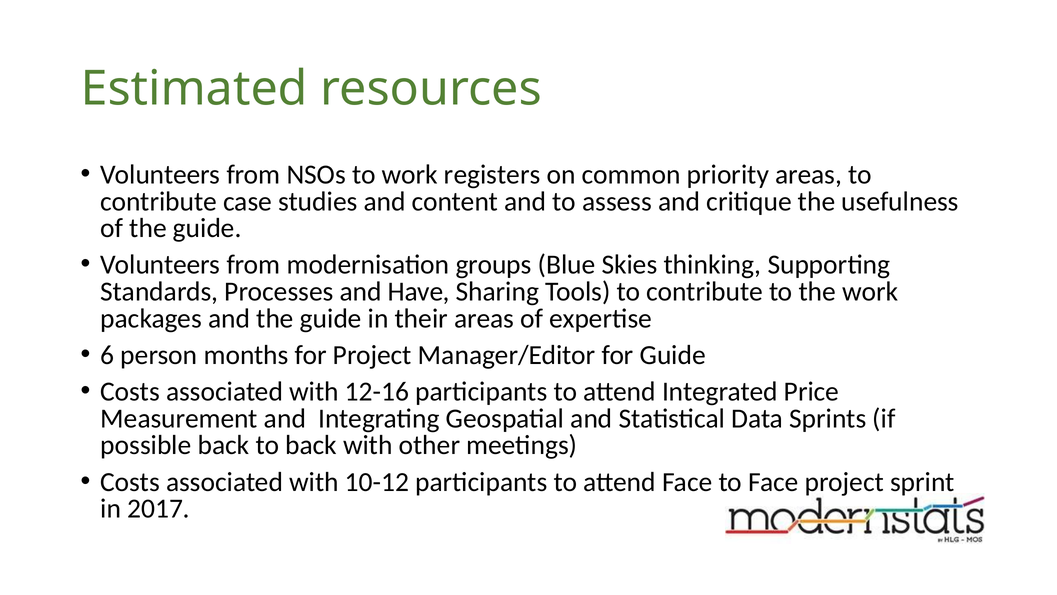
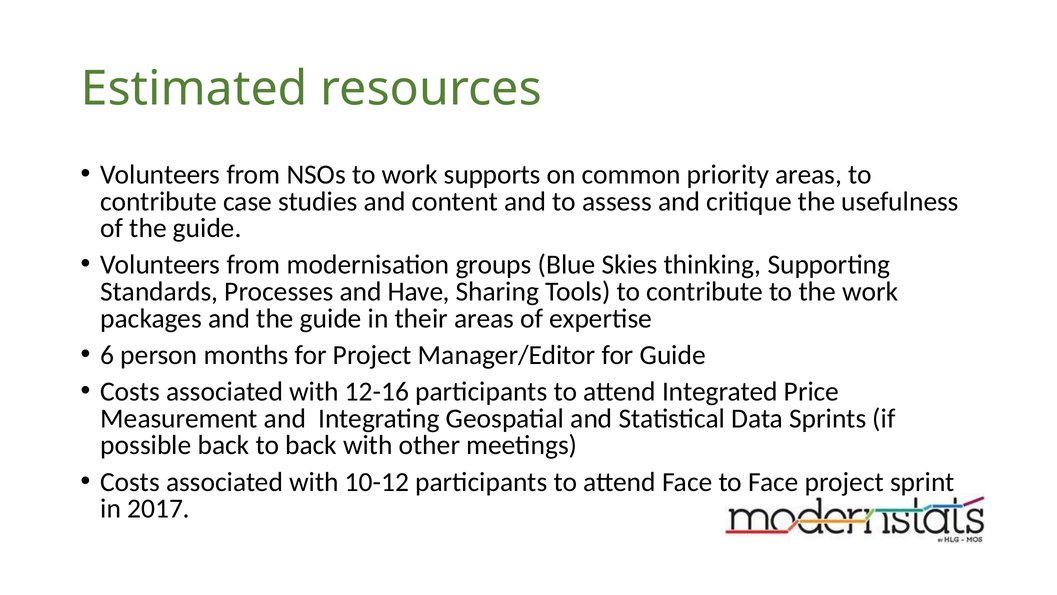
registers: registers -> supports (492, 175)
